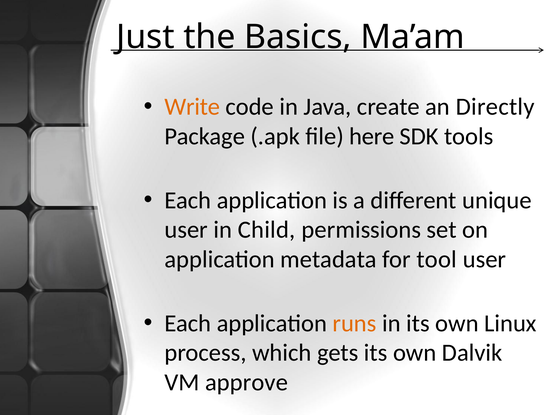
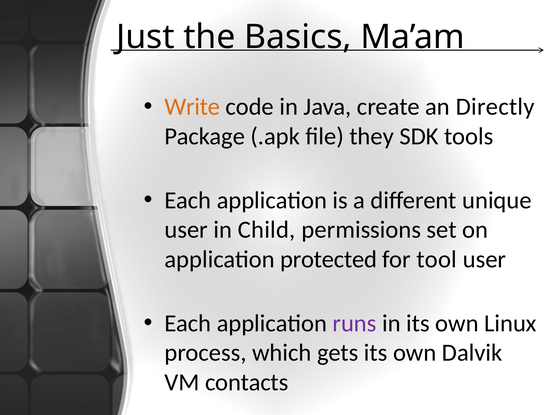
here: here -> they (372, 136)
metadata: metadata -> protected (329, 259)
runs colour: orange -> purple (354, 323)
approve: approve -> contacts (247, 382)
